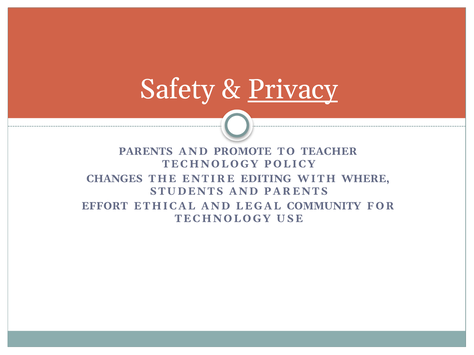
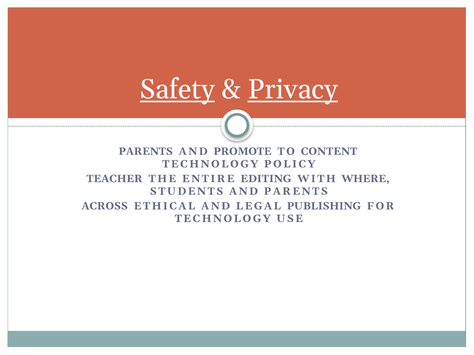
Safety underline: none -> present (177, 90)
TEACHER: TEACHER -> CONTENT (329, 152)
CHANGES: CHANGES -> TEACHER (114, 179)
EFFORT: EFFORT -> ACROSS (105, 206)
COMMUNITY: COMMUNITY -> PUBLISHING (324, 206)
